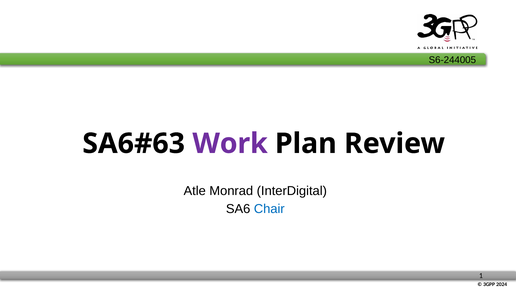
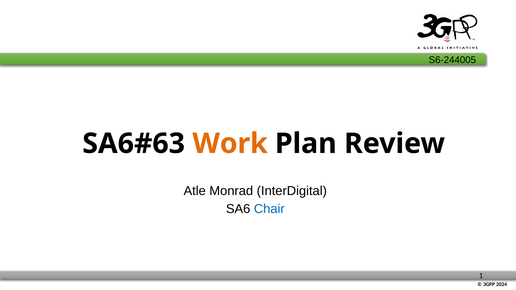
Work colour: purple -> orange (230, 144)
